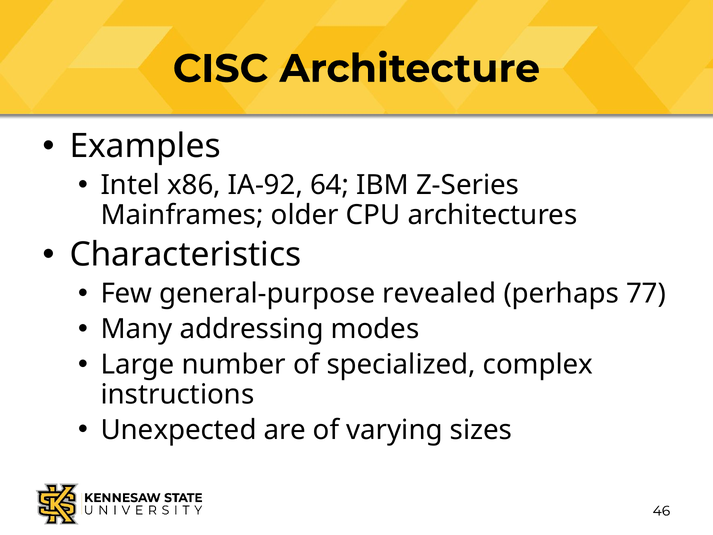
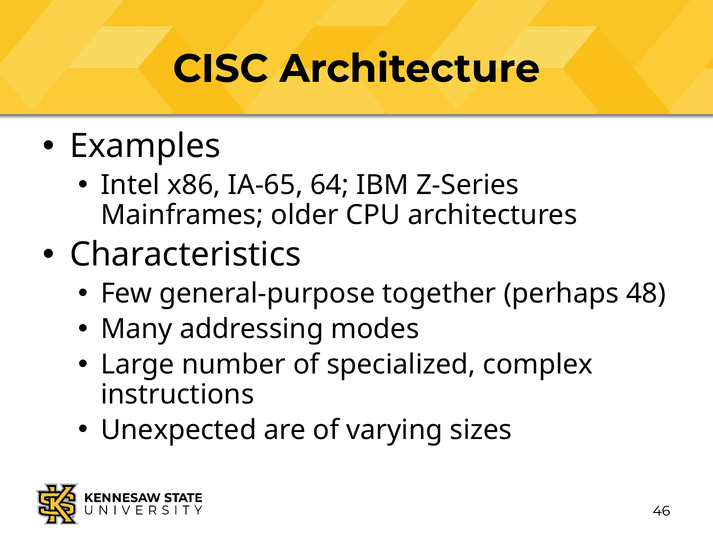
IA-92: IA-92 -> IA-65 (266, 185)
revealed: revealed -> together (439, 293)
77: 77 -> 48 (646, 293)
